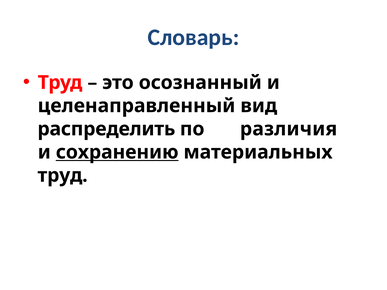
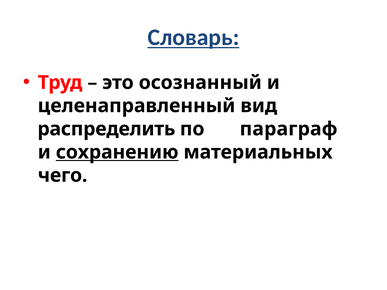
Словарь underline: none -> present (193, 37)
различия: различия -> параграф (289, 129)
труд: труд -> чего (63, 176)
